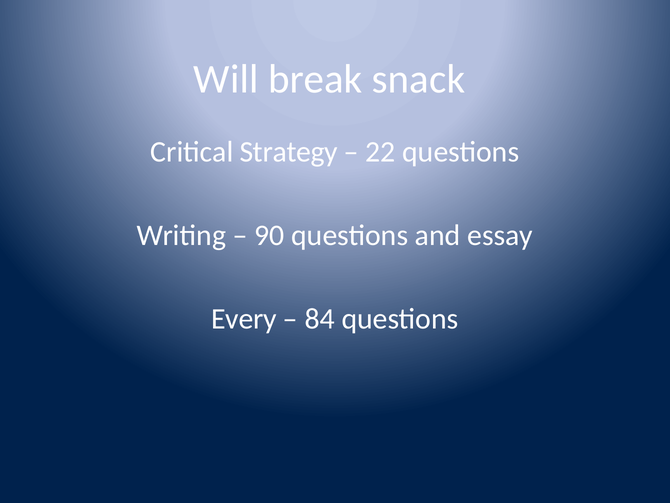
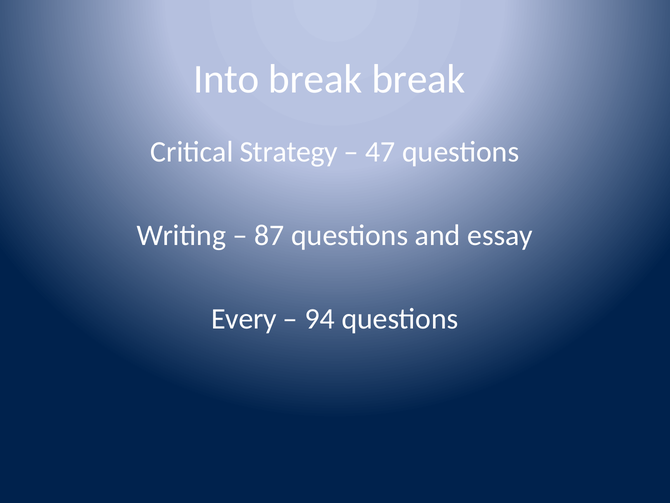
Will: Will -> Into (226, 79)
break snack: snack -> break (418, 79)
22: 22 -> 47 (380, 152)
90: 90 -> 87 (269, 235)
84: 84 -> 94 (320, 319)
